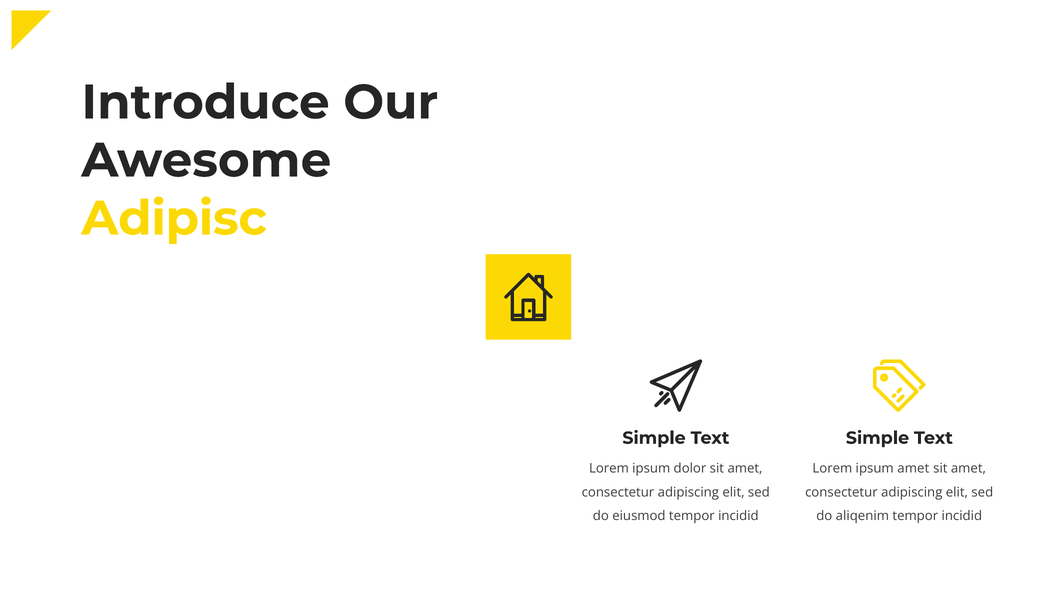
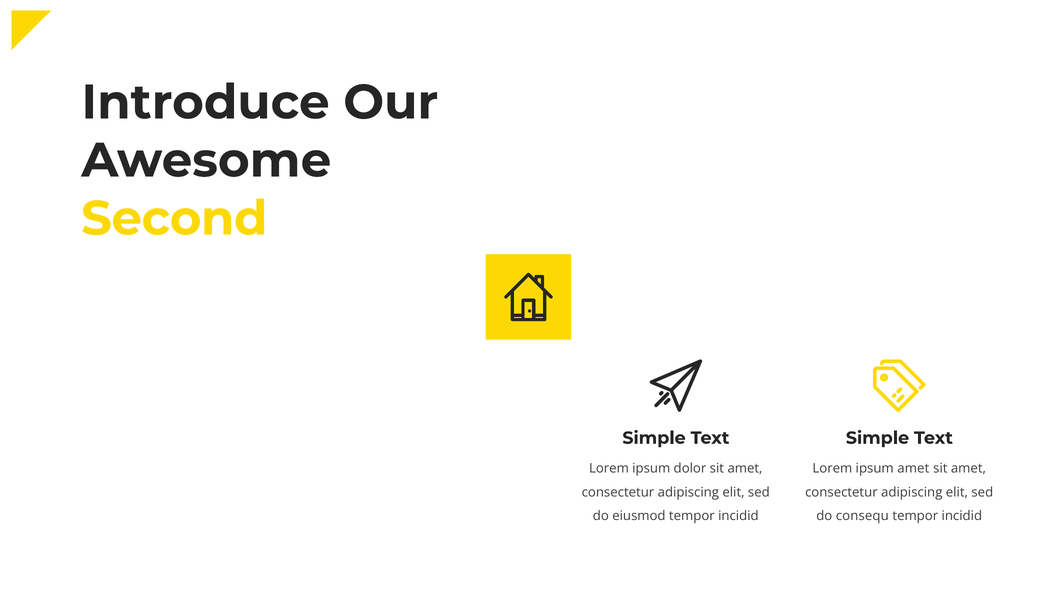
Adipisc: Adipisc -> Second (174, 219)
aliqenim: aliqenim -> consequ (862, 516)
